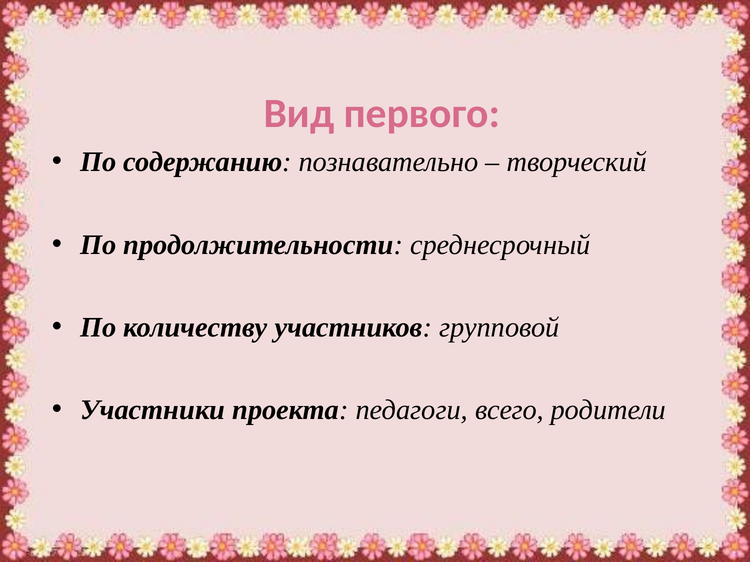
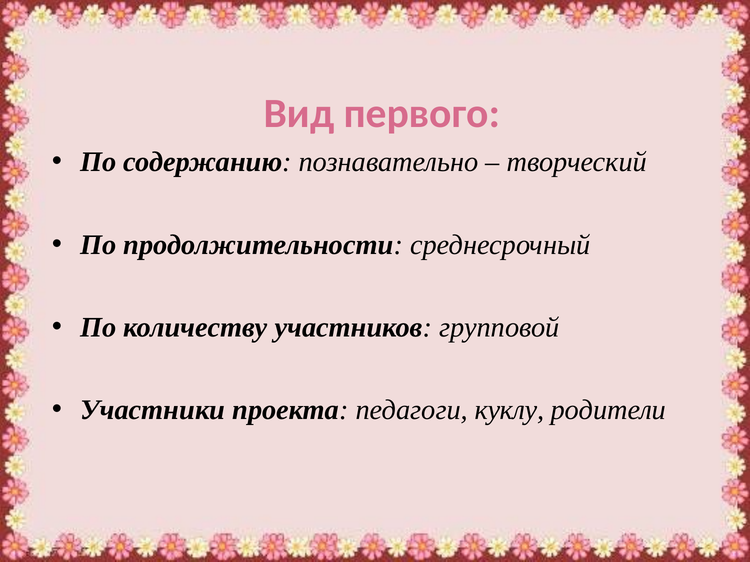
всего: всего -> куклу (509, 410)
